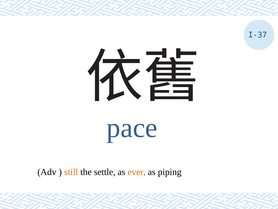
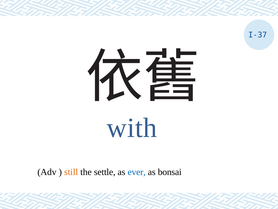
pace: pace -> with (132, 128)
ever colour: orange -> blue (137, 172)
piping: piping -> bonsai (170, 172)
